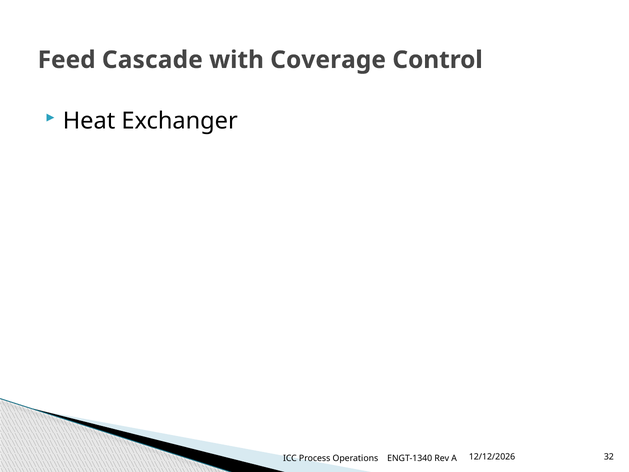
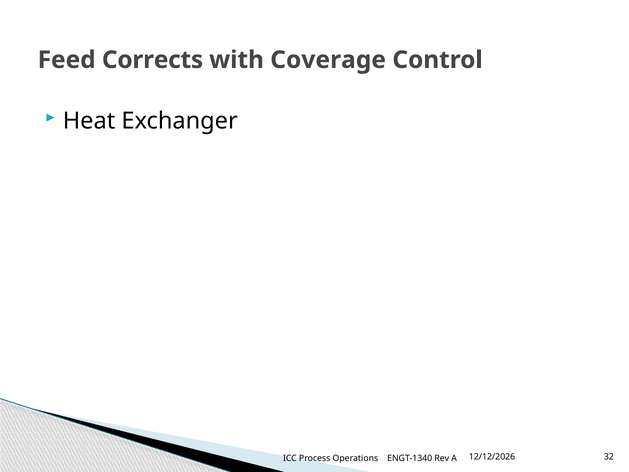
Cascade: Cascade -> Corrects (153, 60)
